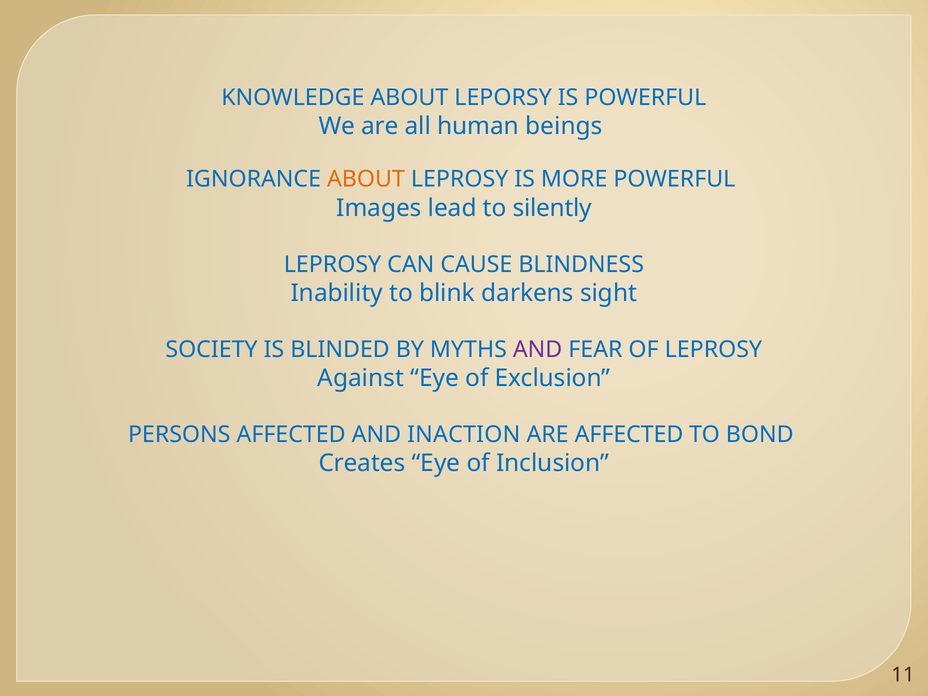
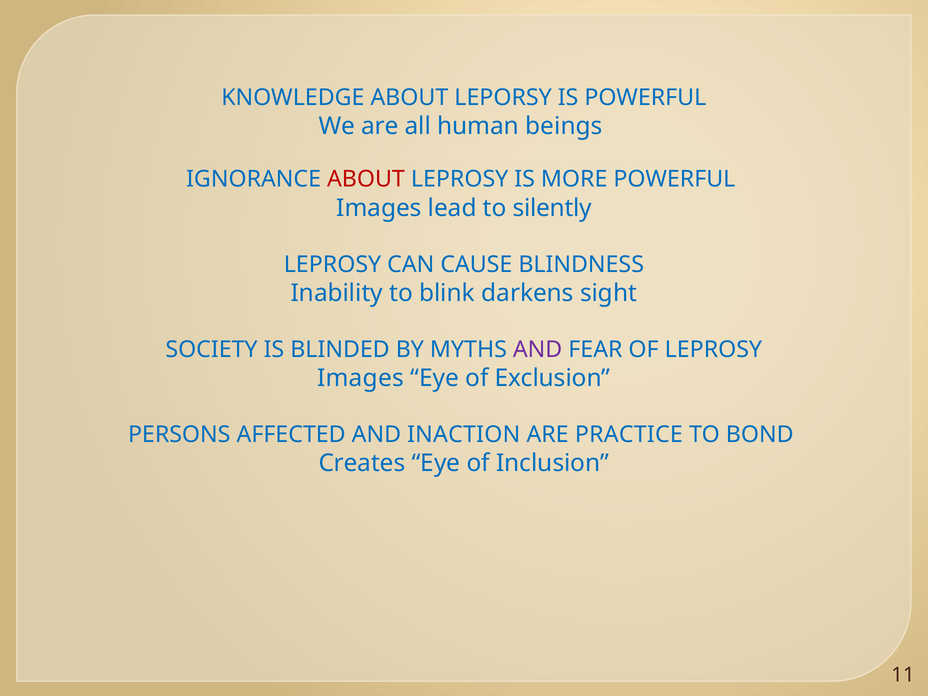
ABOUT colour: orange -> red (366, 179)
Against: Against -> Images (361, 378)
ARE AFFECTED: AFFECTED -> PRACTICE (629, 434)
